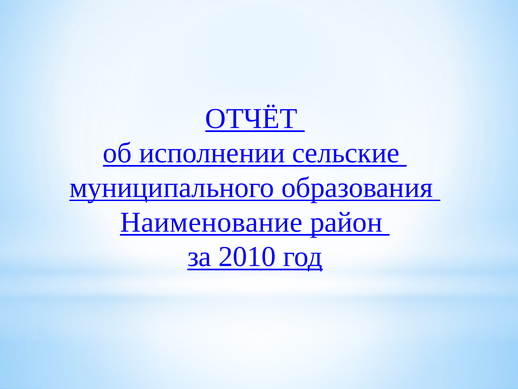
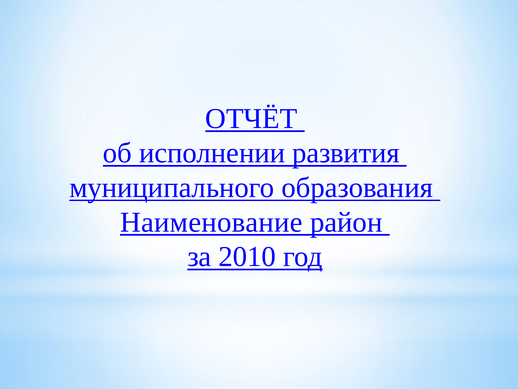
сельские: сельские -> развития (346, 153)
